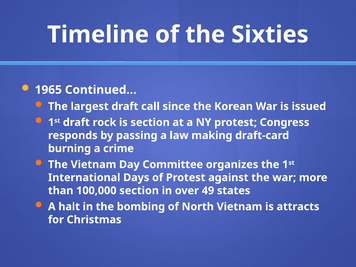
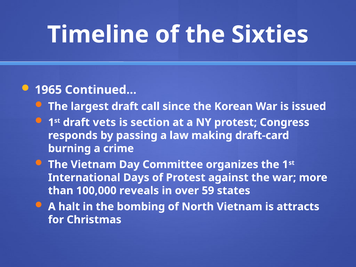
rock: rock -> vets (104, 122)
100,000 section: section -> reveals (139, 191)
49: 49 -> 59 (208, 191)
